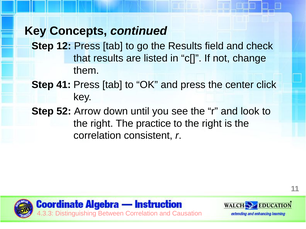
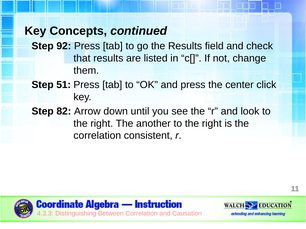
12: 12 -> 92 (64, 46)
41: 41 -> 51 (64, 85)
52: 52 -> 82 (64, 111)
practice: practice -> another (153, 124)
